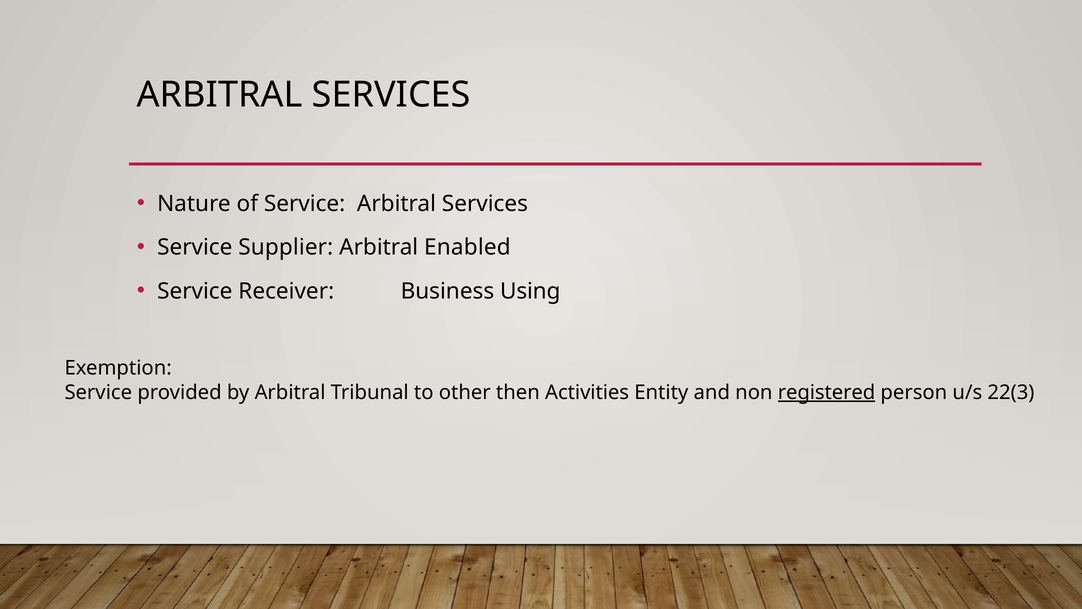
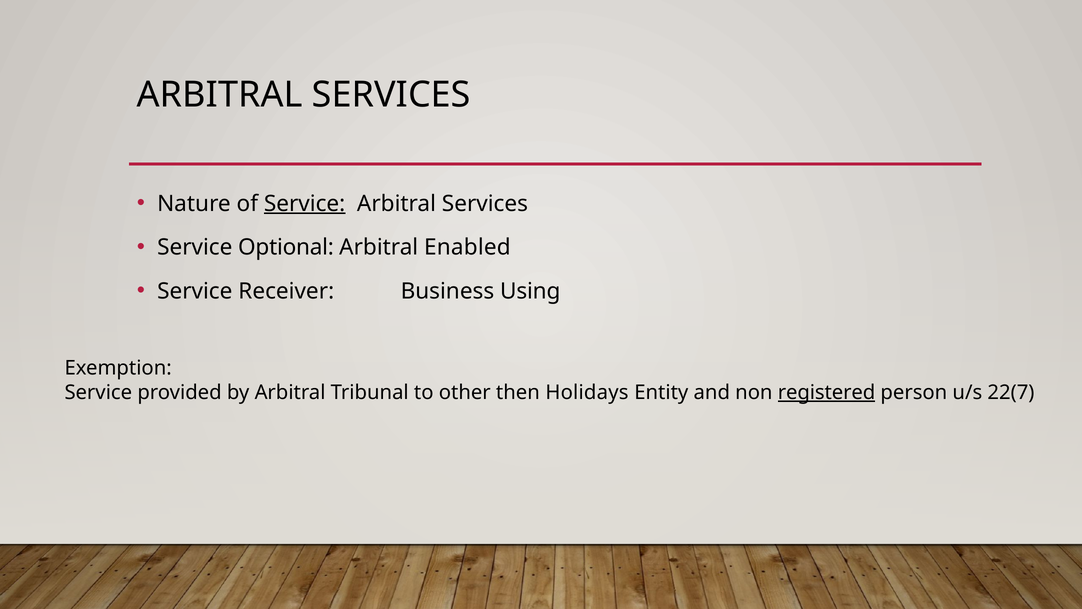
Service underline: none -> present (305, 203)
Supplier: Supplier -> Optional (286, 247)
Activities: Activities -> Holidays (587, 392)
22(3: 22(3 -> 22(7 (1011, 392)
